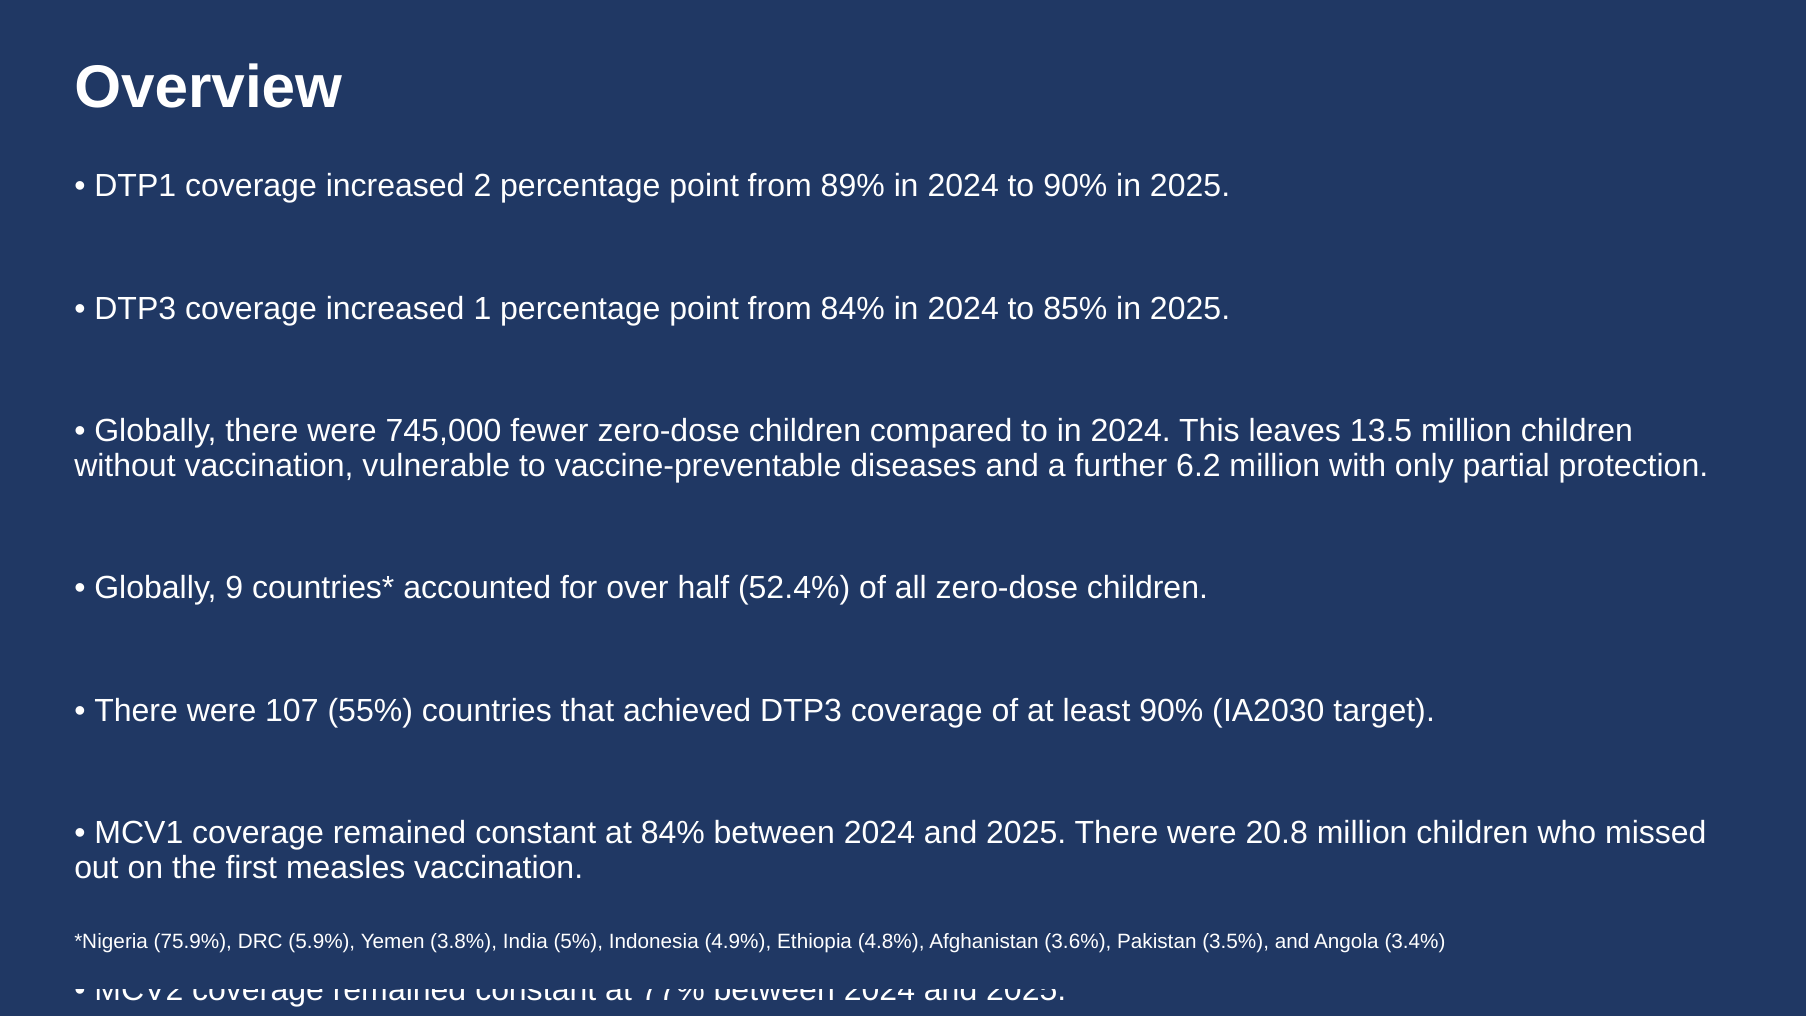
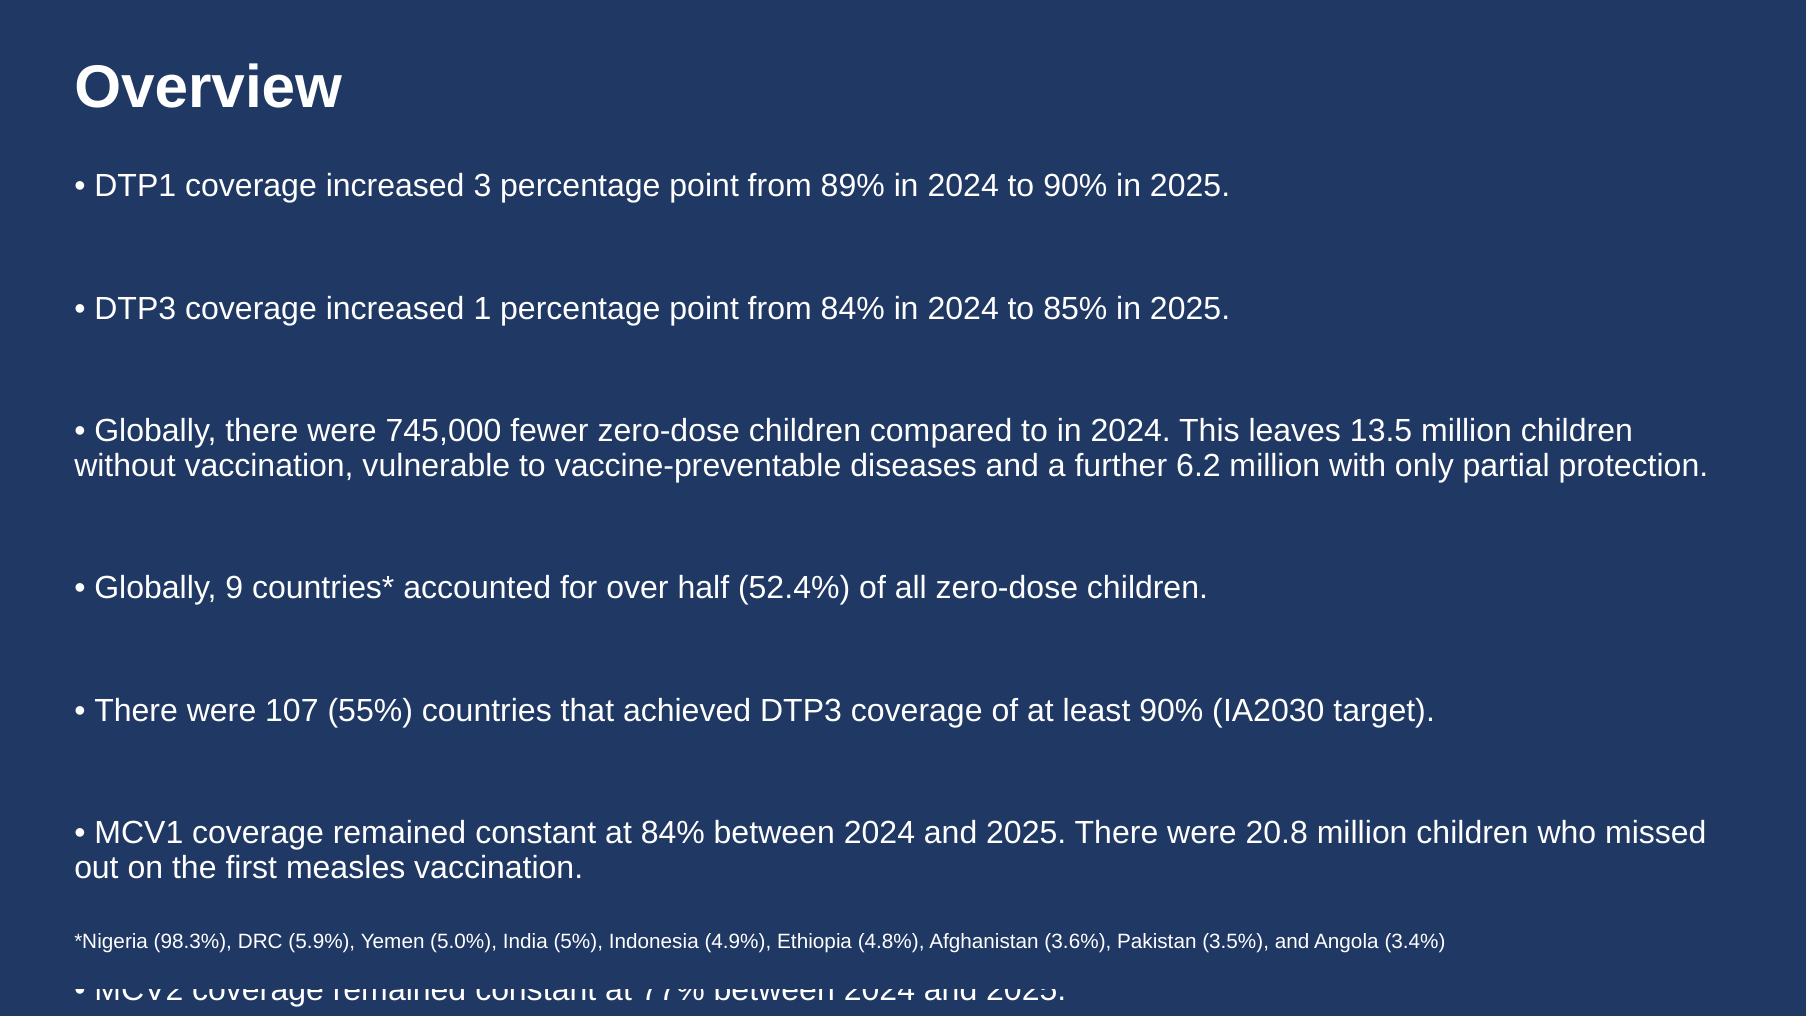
2: 2 -> 3 (482, 186)
75.9%: 75.9% -> 98.3% (193, 942)
3.8%: 3.8% -> 5.0% (464, 942)
